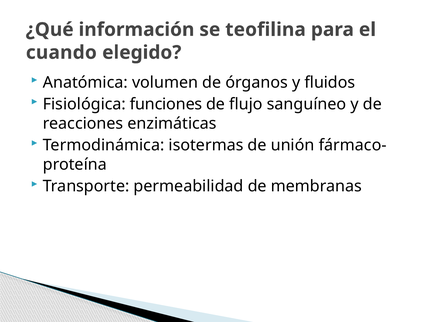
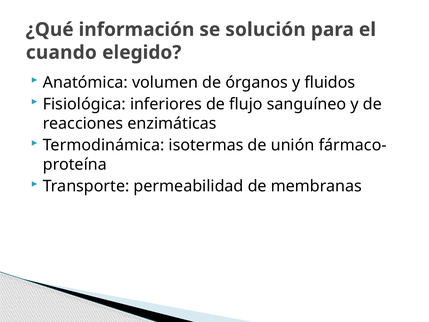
teofilina: teofilina -> solución (266, 30)
funciones: funciones -> inferiores (166, 104)
